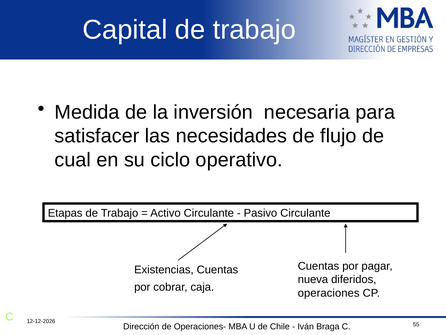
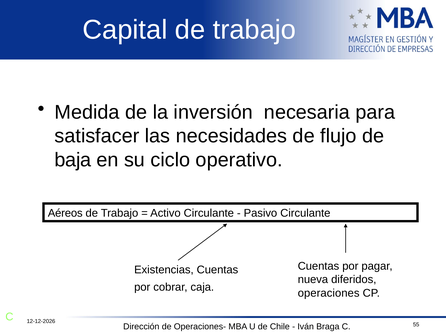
cual: cual -> baja (73, 160)
Etapas: Etapas -> Aéreos (65, 213)
